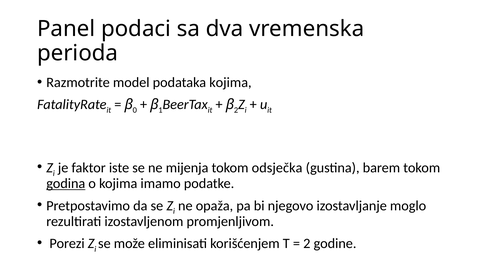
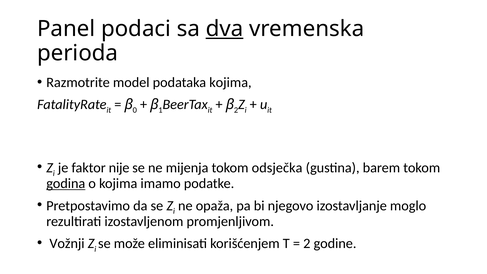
dva underline: none -> present (225, 29)
iste: iste -> nije (119, 168)
Porezi: Porezi -> Vožnji (67, 244)
